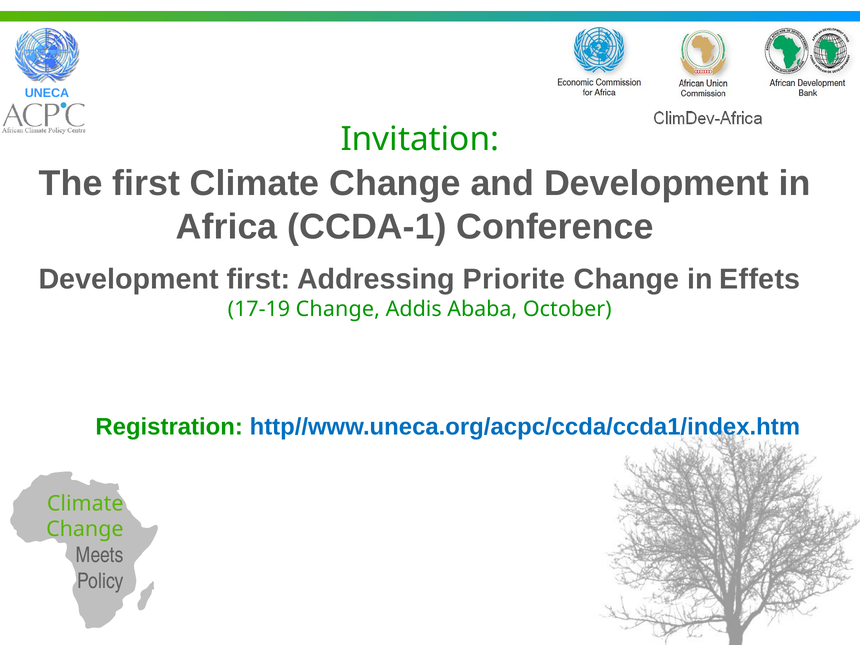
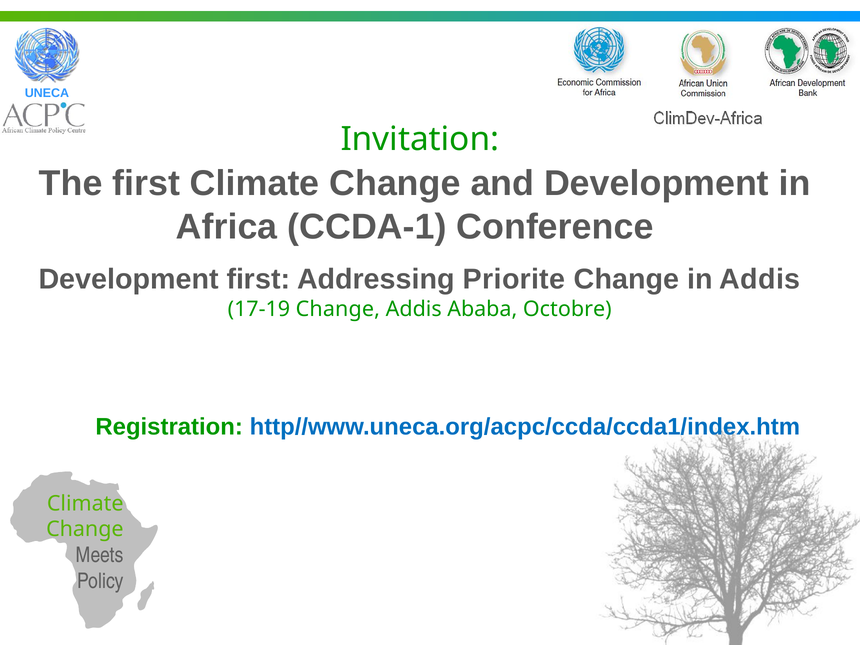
in Effets: Effets -> Addis (760, 279)
October: October -> Octobre (567, 309)
